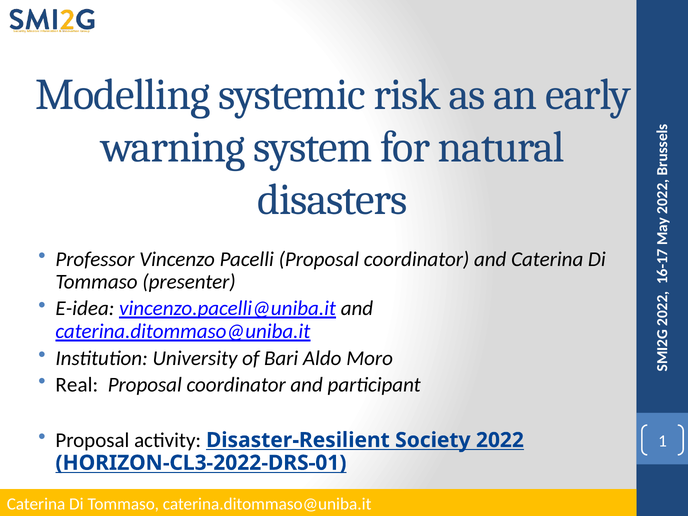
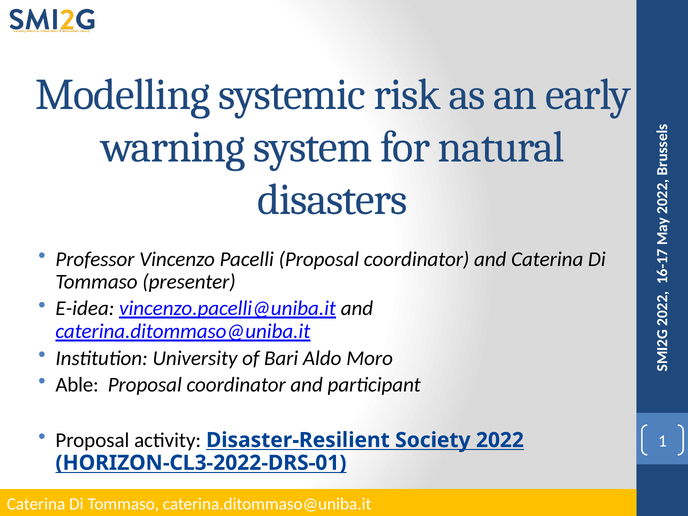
Real: Real -> Able (77, 385)
